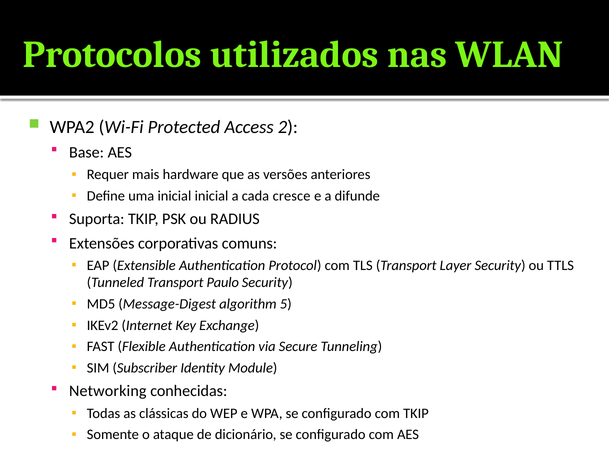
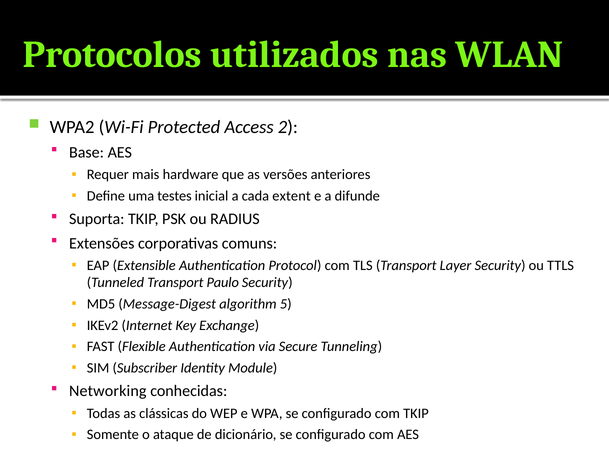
uma inicial: inicial -> testes (175, 196)
cresce: cresce -> extent (292, 196)
